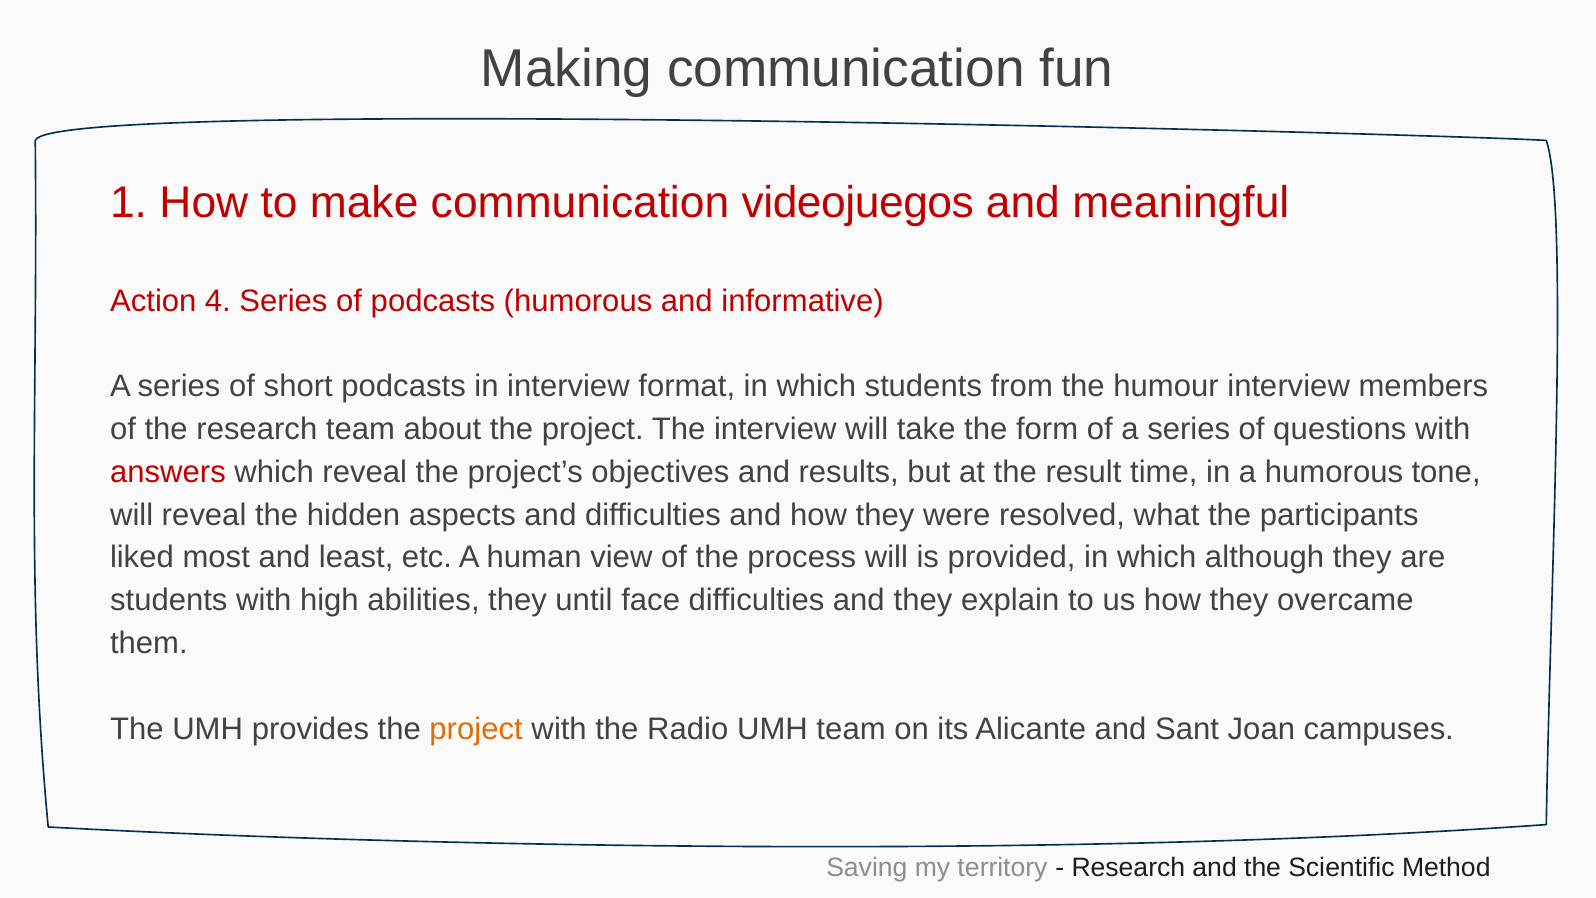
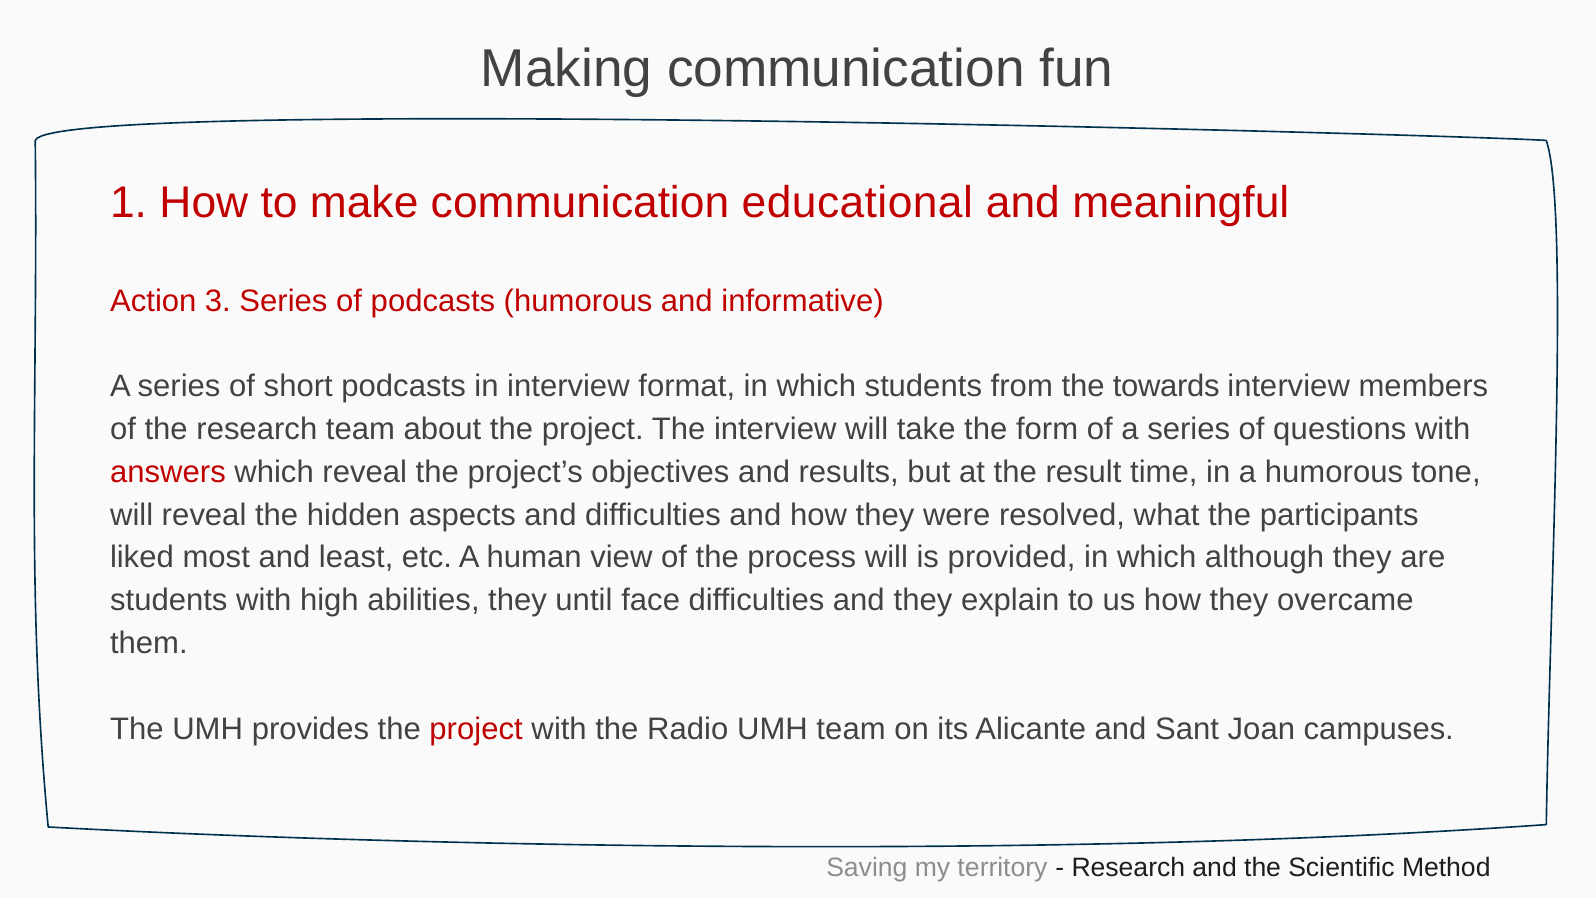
videojuegos: videojuegos -> educational (857, 203)
4: 4 -> 3 (218, 301)
humour: humour -> towards (1166, 386)
project colour: orange -> red (476, 729)
